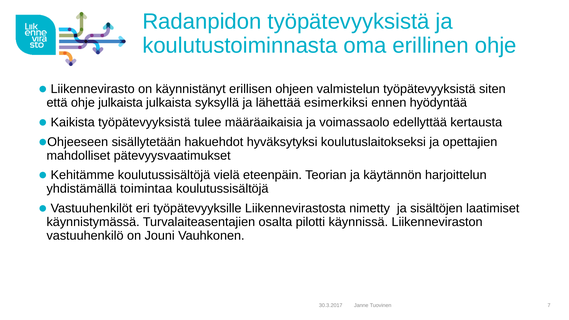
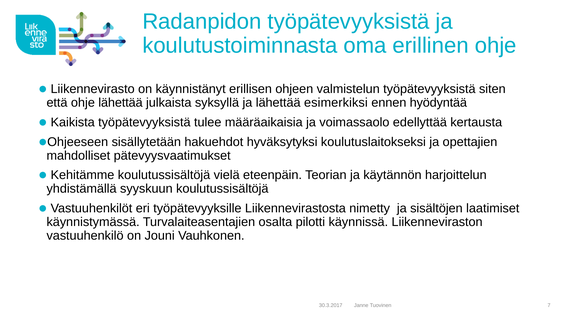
ohje julkaista: julkaista -> lähettää (120, 103)
toimintaa: toimintaa -> syyskuun (146, 189)
